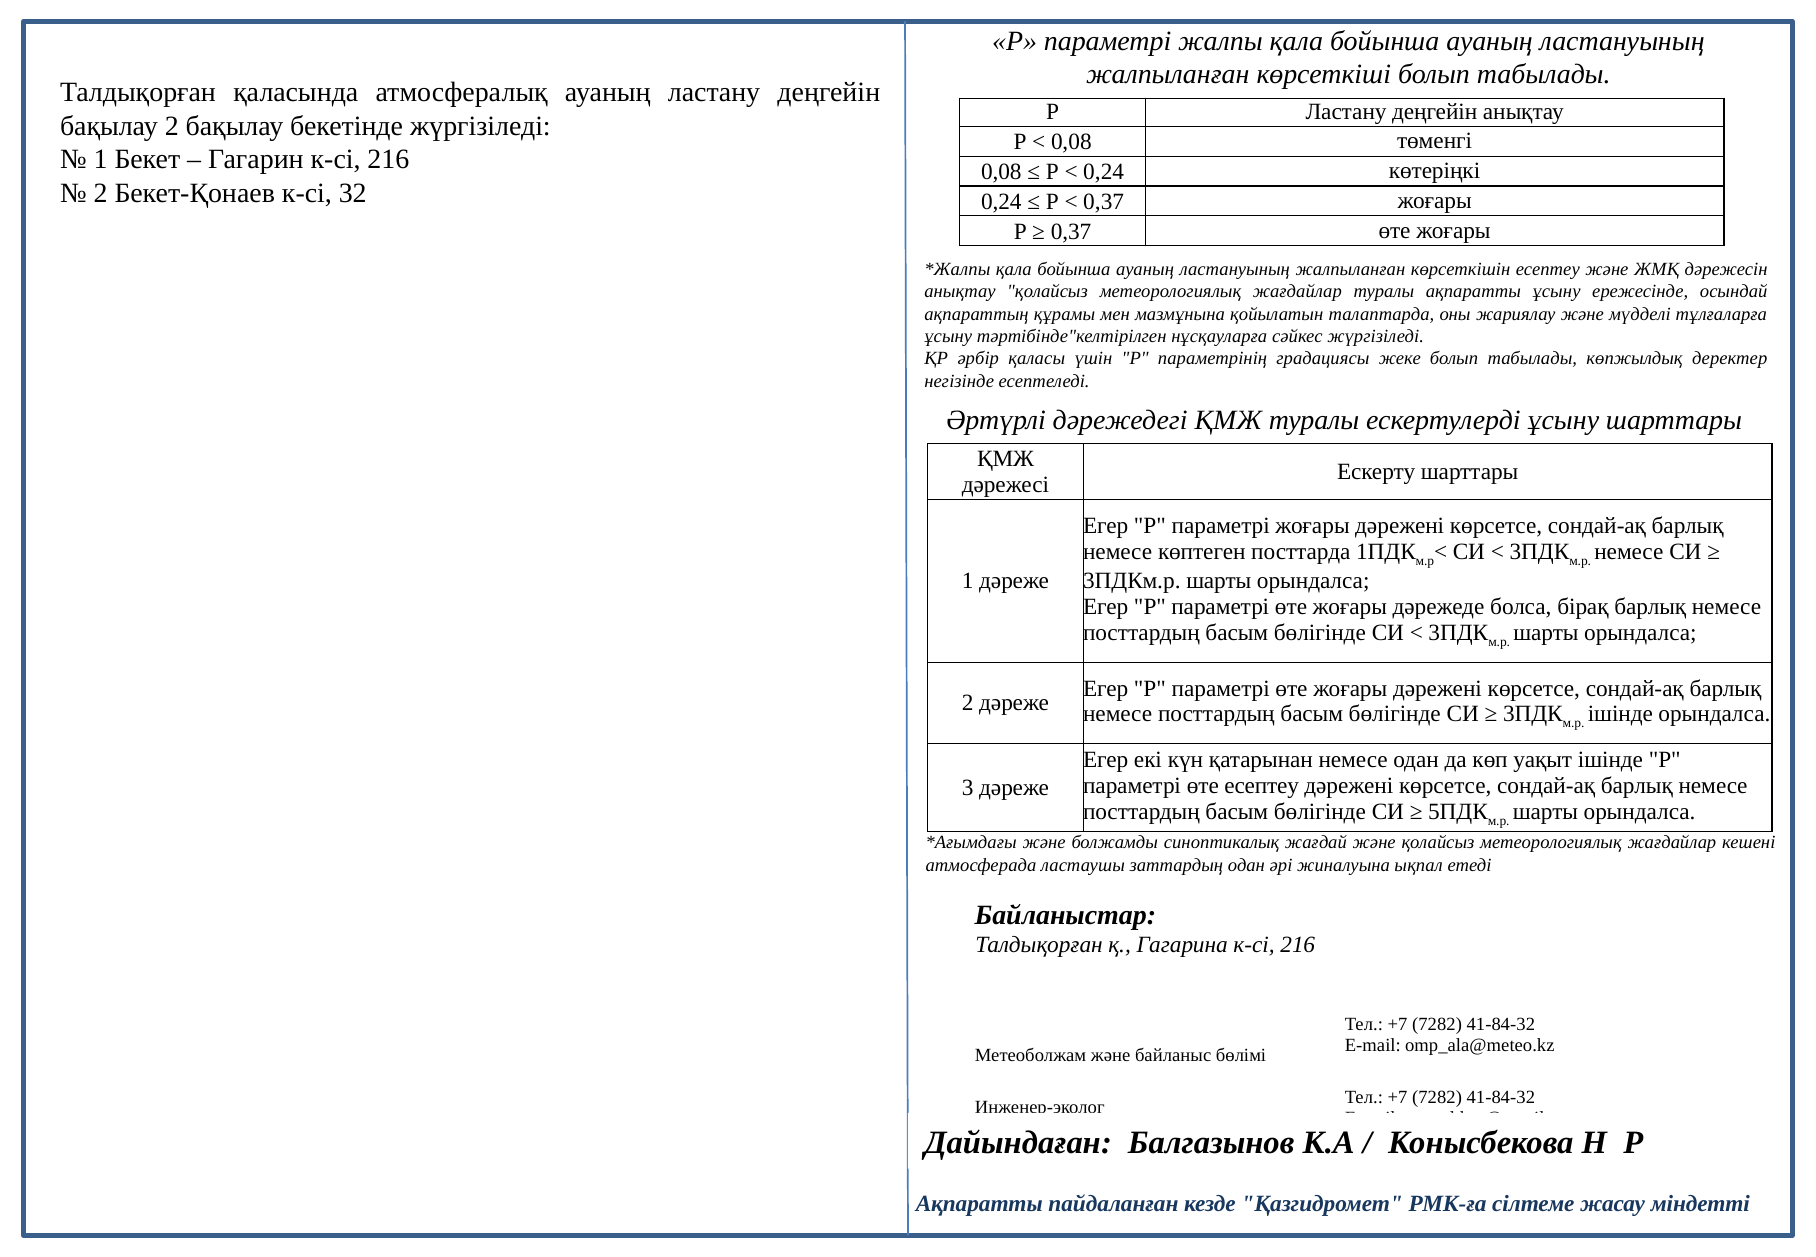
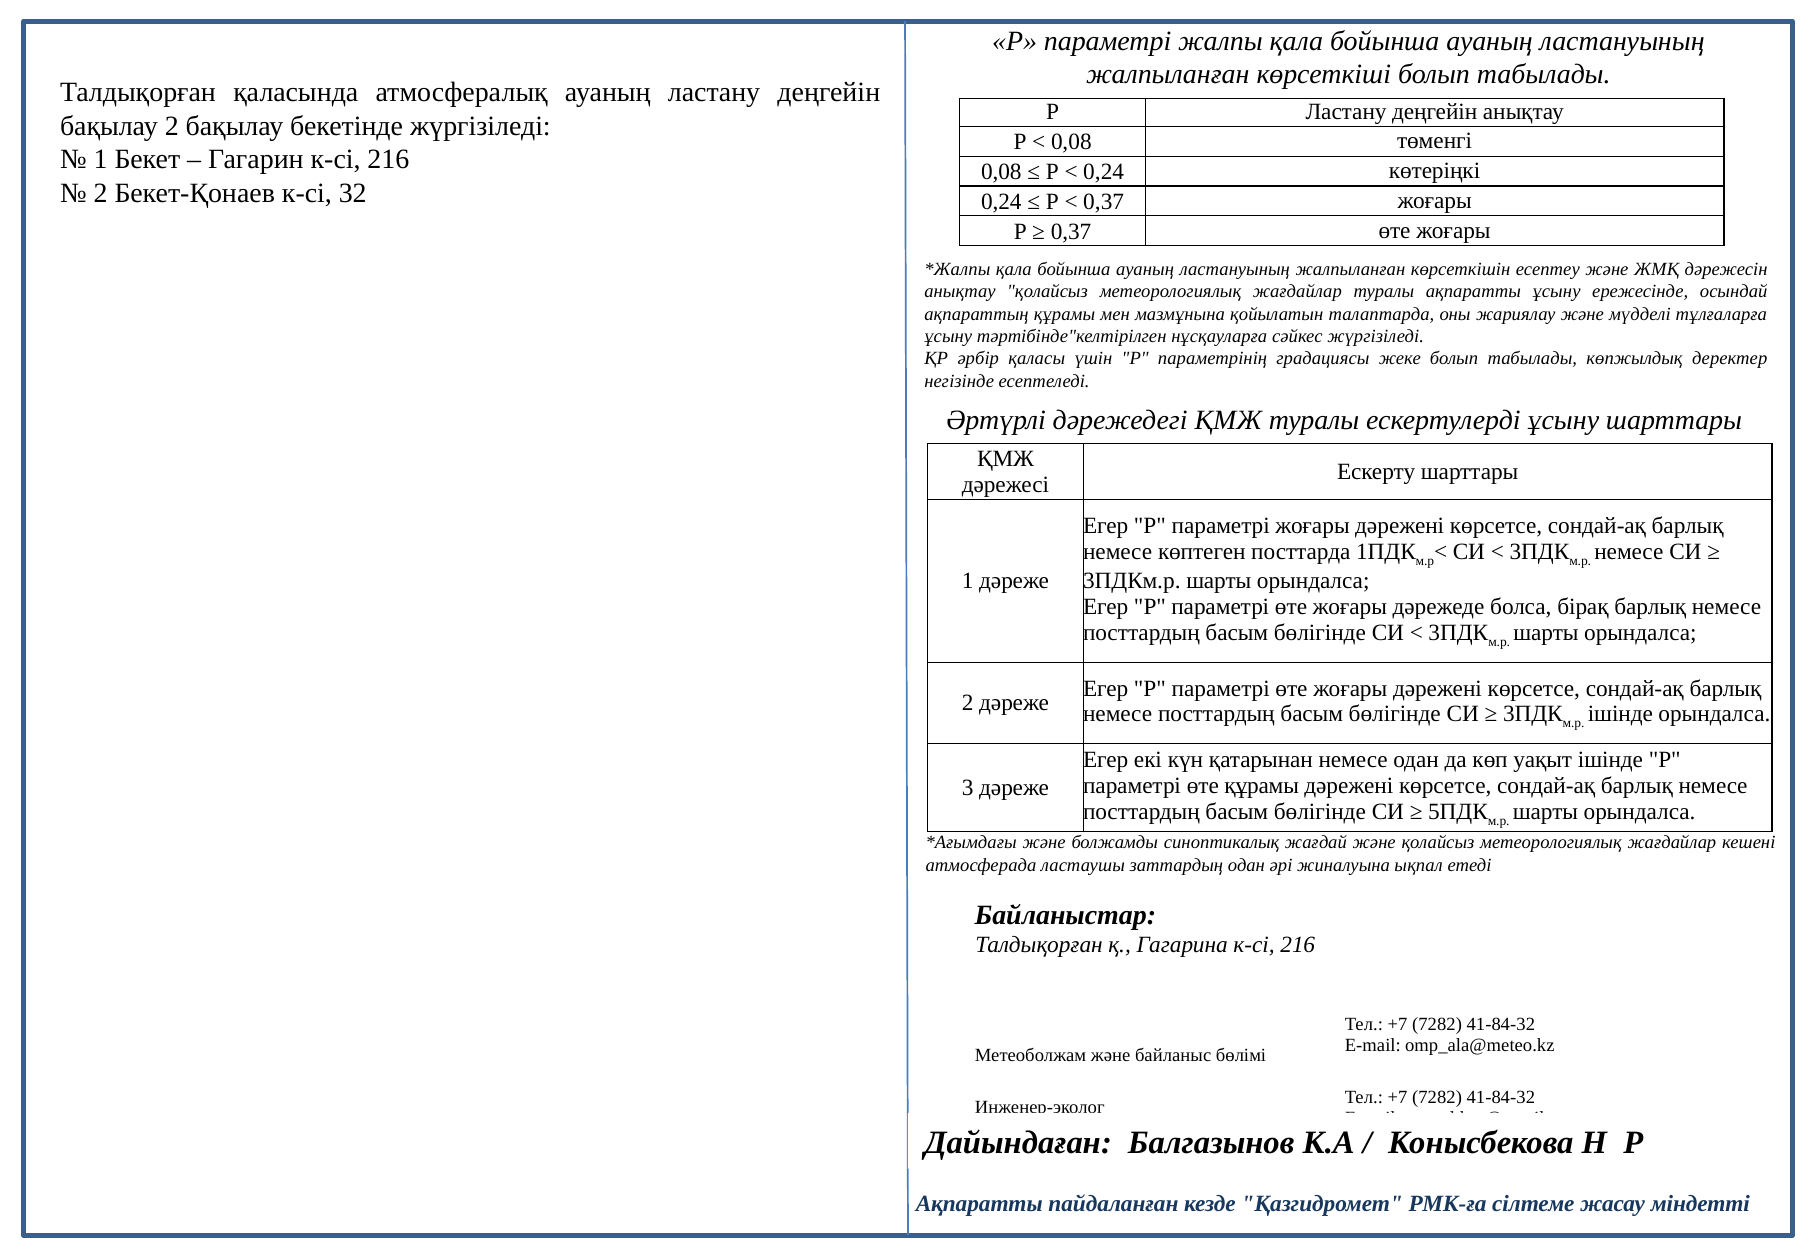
өте есептеу: есептеу -> құрамы (1262, 786)
